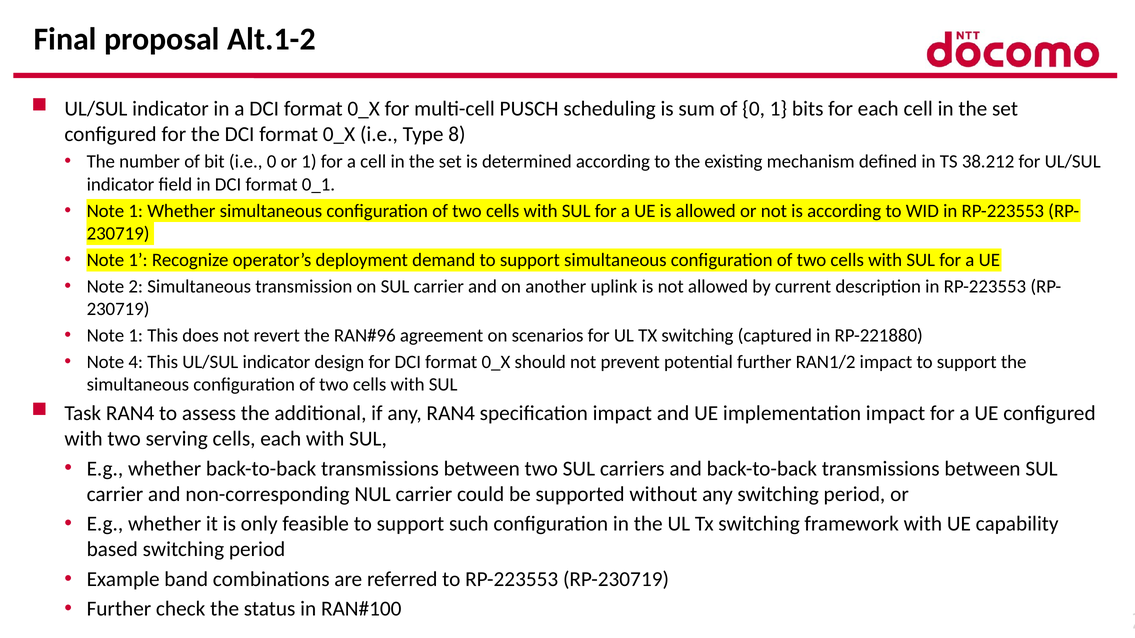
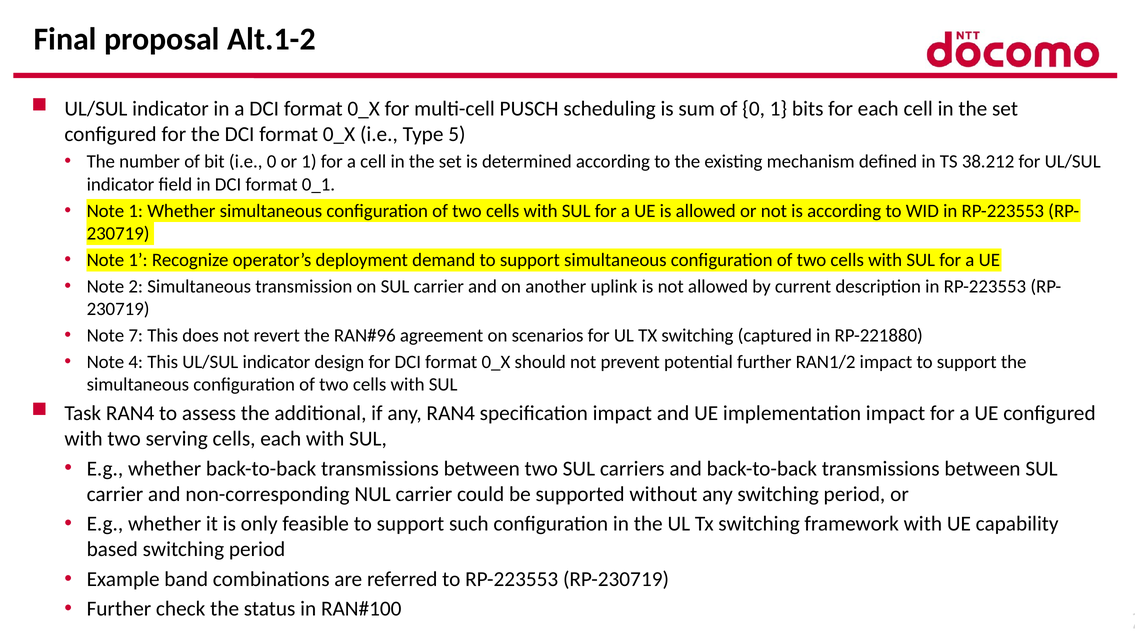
8: 8 -> 5 (457, 134)
1: 1 -> 7 (136, 336)
